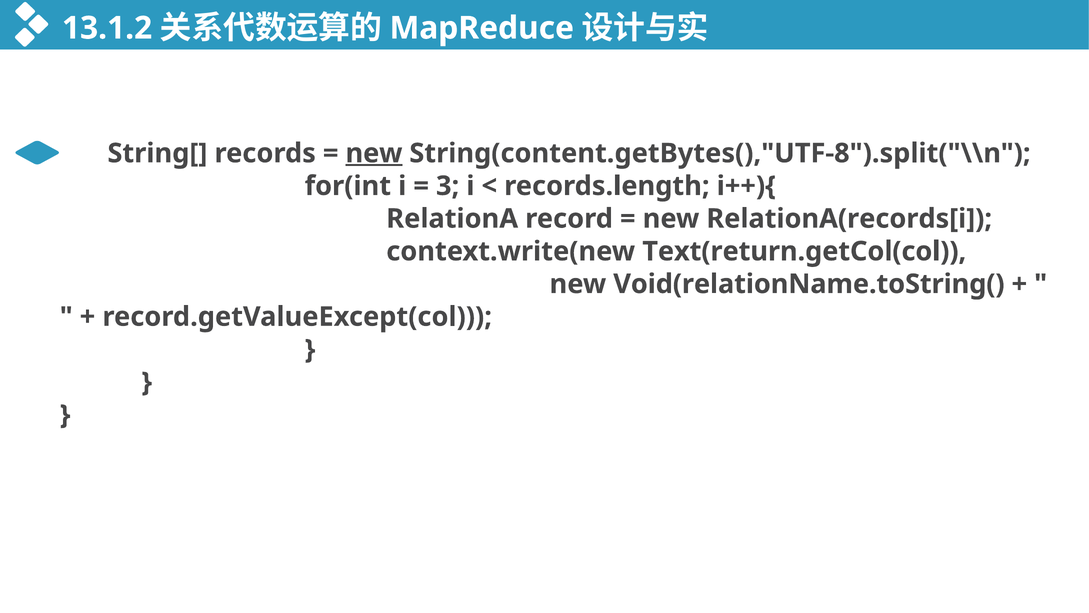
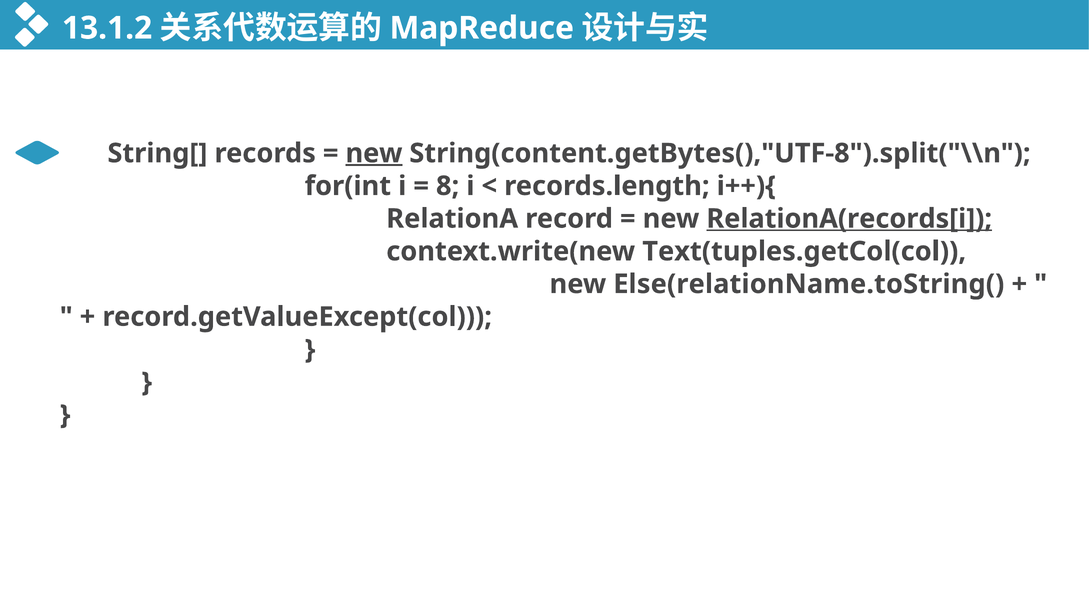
3: 3 -> 8 (448, 186)
RelationA(records[i underline: none -> present (849, 218)
Text(return.getCol(col: Text(return.getCol(col -> Text(tuples.getCol(col (804, 251)
Void(relationName.toString(: Void(relationName.toString( -> Else(relationName.toString( (809, 284)
